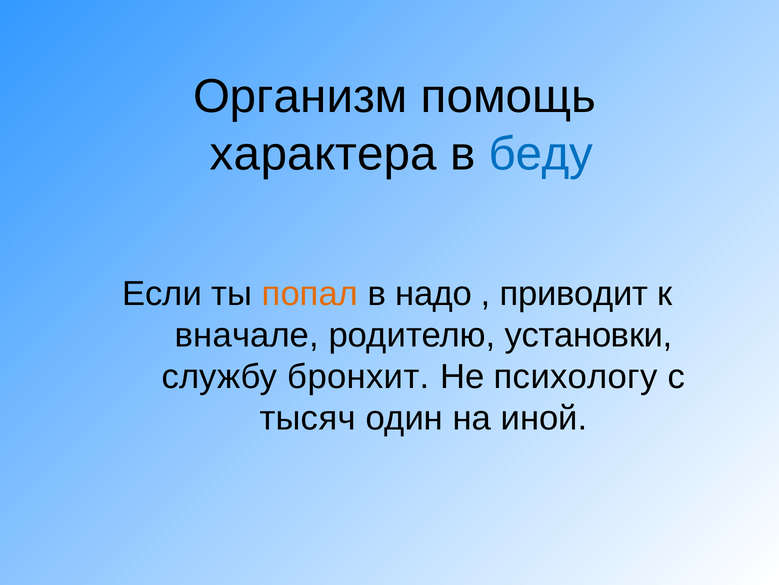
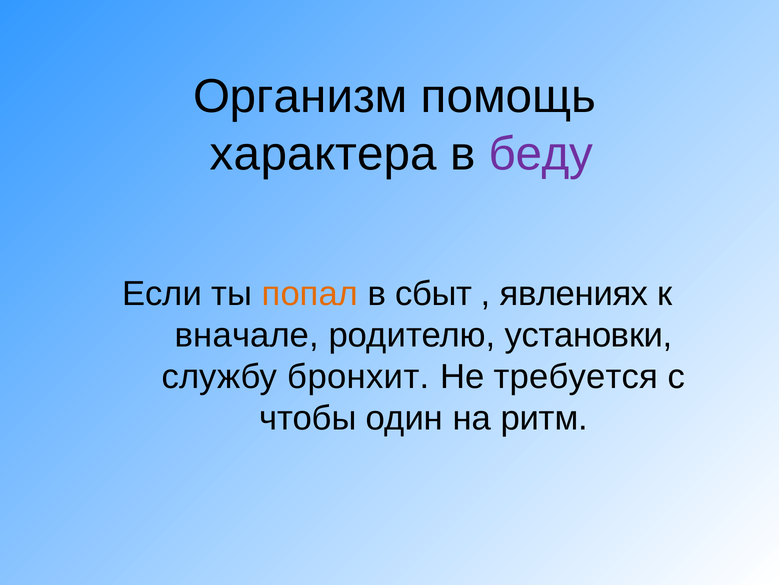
беду colour: blue -> purple (541, 154)
надо: надо -> сбыт (434, 293)
приводит: приводит -> явлениях (574, 293)
психологу: психологу -> требуется (576, 376)
тысяч: тысяч -> чтобы (308, 418)
иной: иной -> ритм (544, 418)
